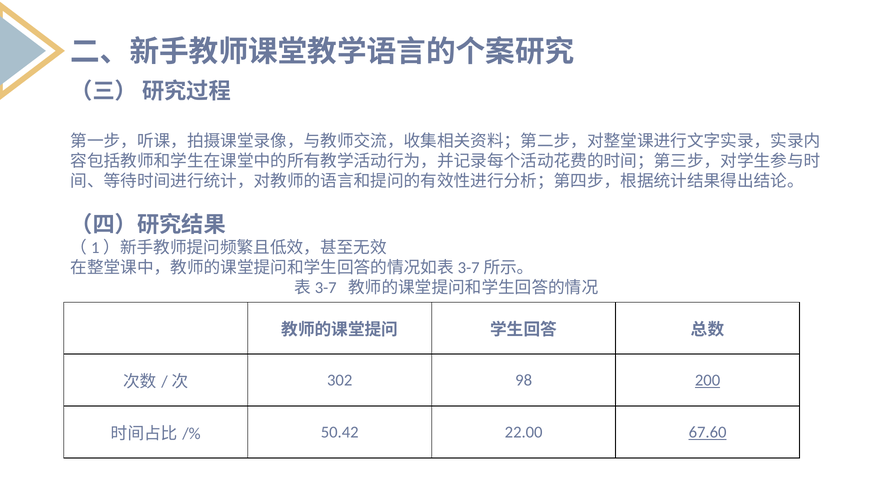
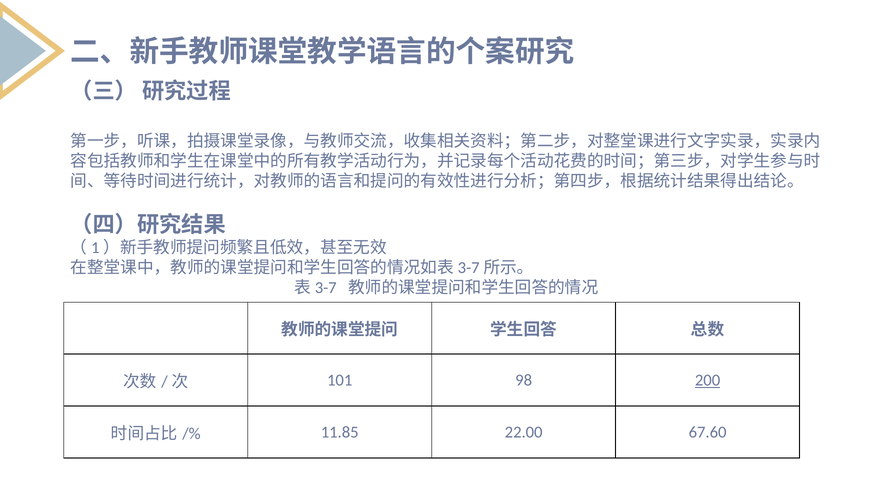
302: 302 -> 101 (340, 380)
50.42: 50.42 -> 11.85 (340, 432)
67.60 underline: present -> none (708, 432)
